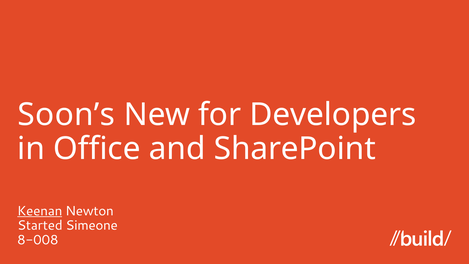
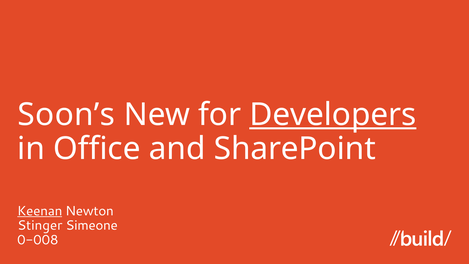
Developers underline: none -> present (333, 115)
Started: Started -> Stinger (40, 225)
8-008: 8-008 -> 0-008 (38, 240)
